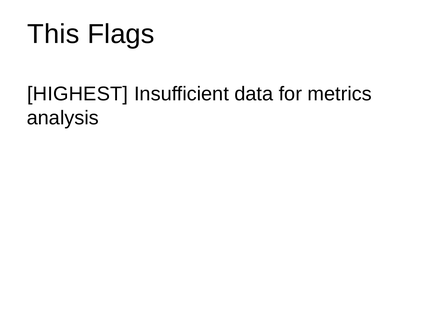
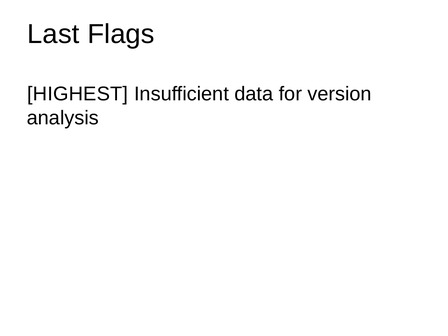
This: This -> Last (53, 34)
metrics: metrics -> version (340, 94)
